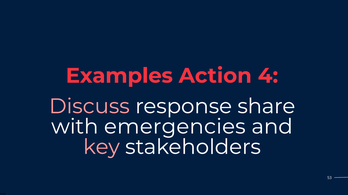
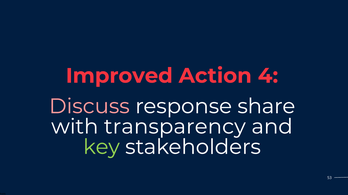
Examples: Examples -> Improved (119, 76)
emergencies: emergencies -> transparency (175, 127)
key colour: pink -> light green (101, 147)
